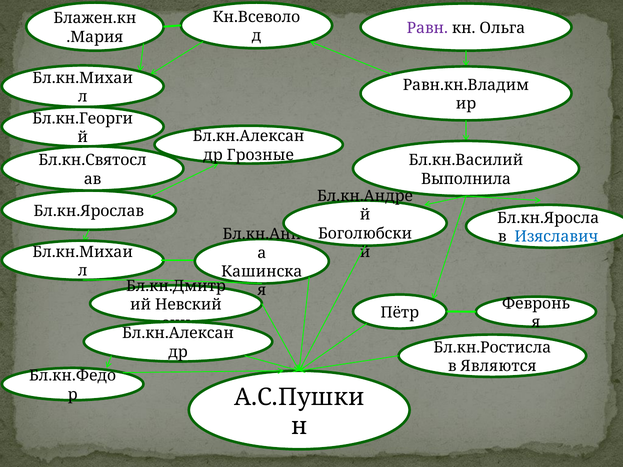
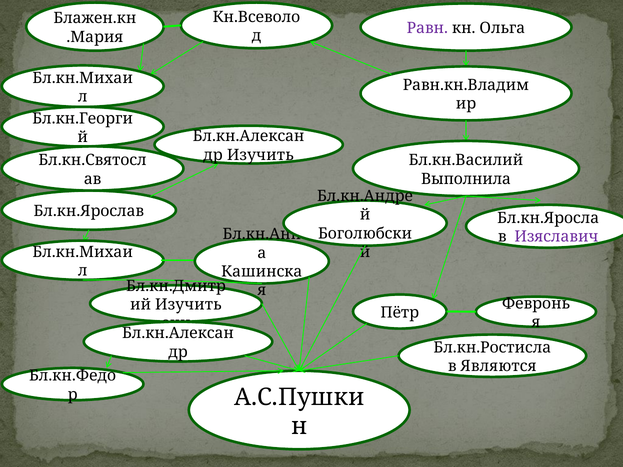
Грозные: Грозные -> Изучить (260, 155)
Изяславич colour: blue -> purple (556, 237)
Невский: Невский -> Изучить (188, 305)
